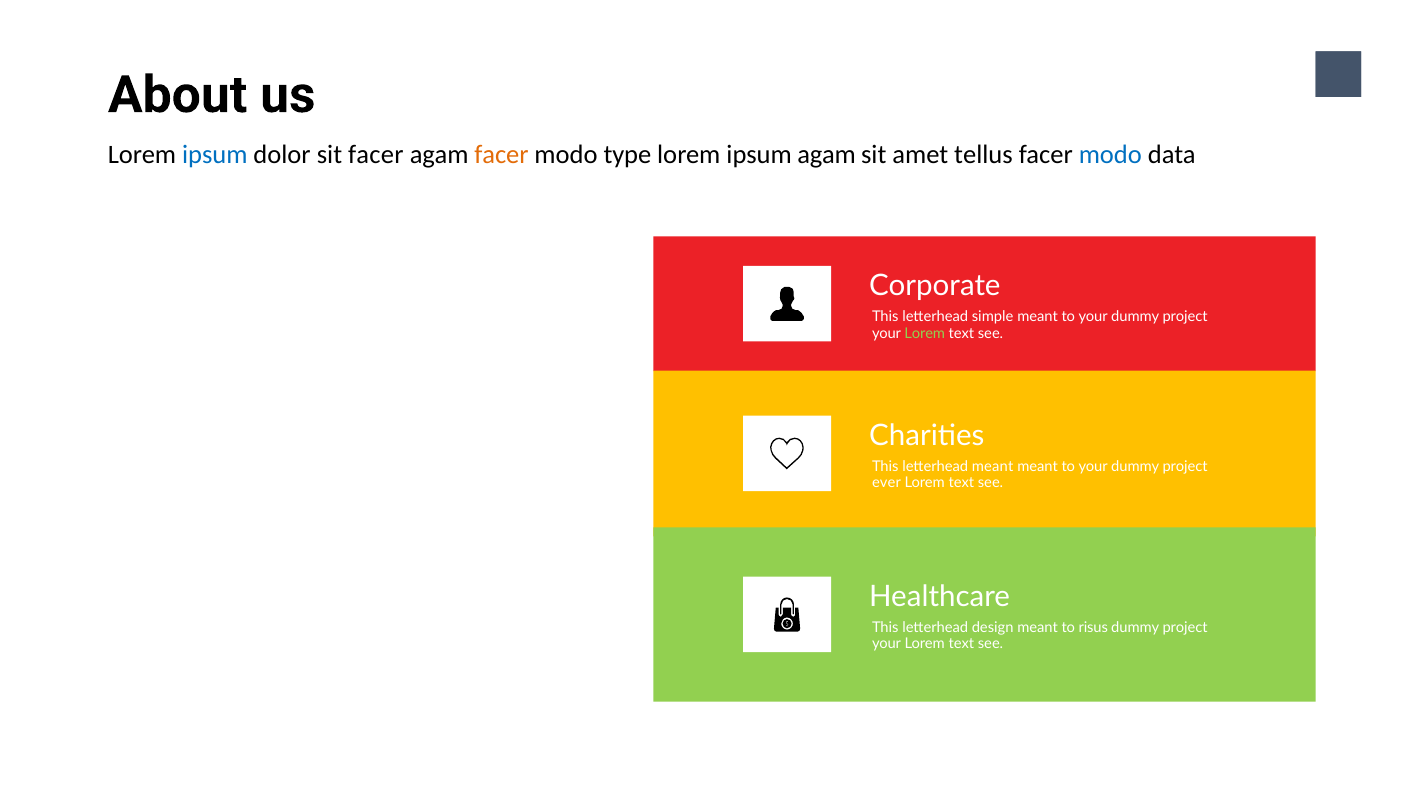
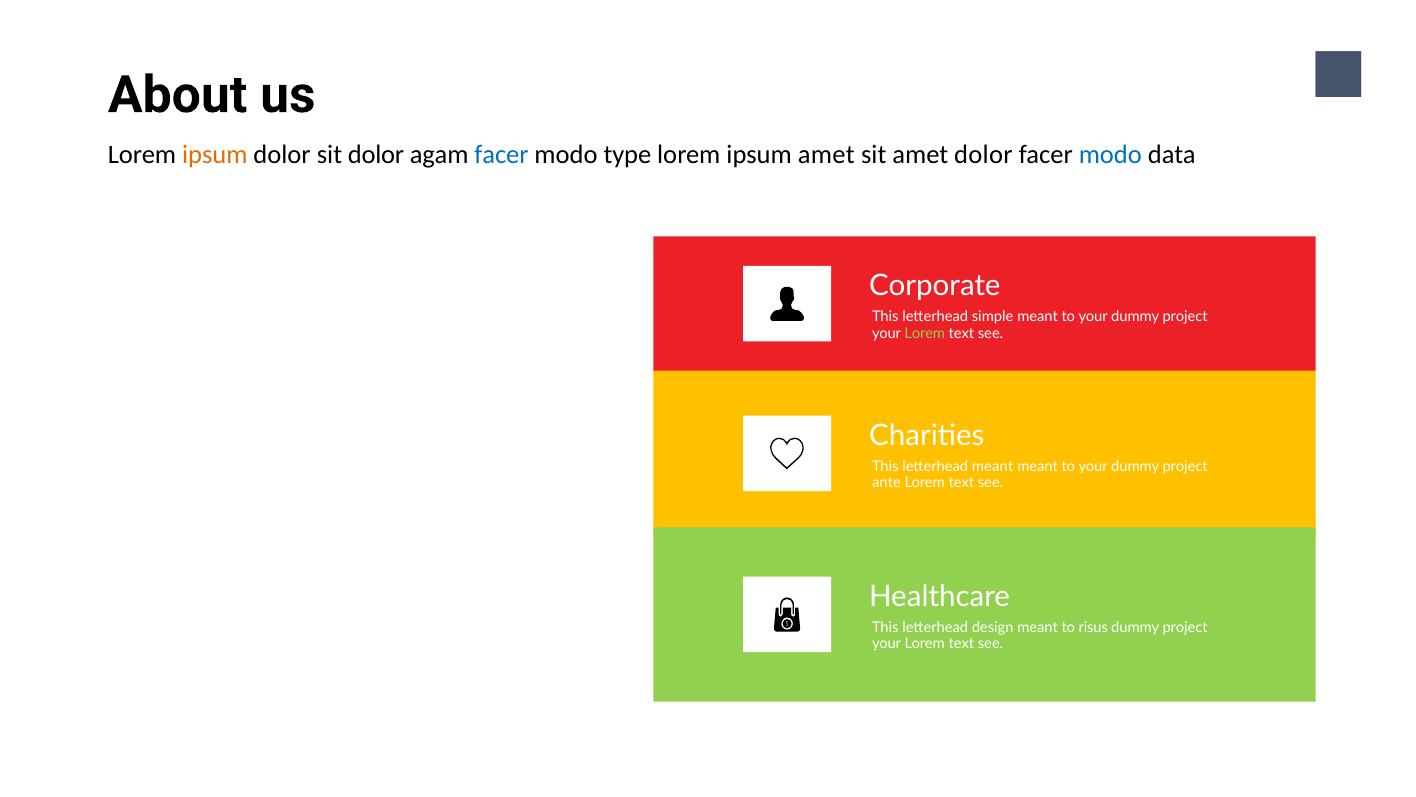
ipsum colour: blue -> orange (215, 155)
sit facer: facer -> dolor (376, 155)
facer colour: orange -> blue (502, 155)
ipsum agam: agam -> amet (826, 155)
amet tellus: tellus -> dolor (983, 155)
ever: ever -> ante (886, 483)
